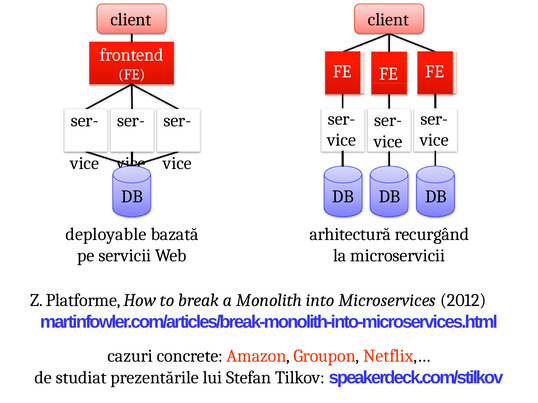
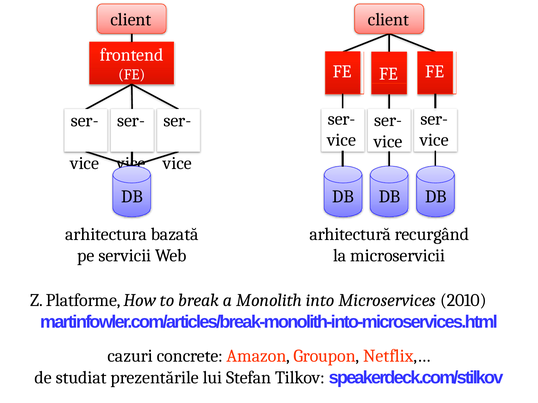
deployable: deployable -> arhitectura (106, 235)
2012: 2012 -> 2010 (463, 301)
